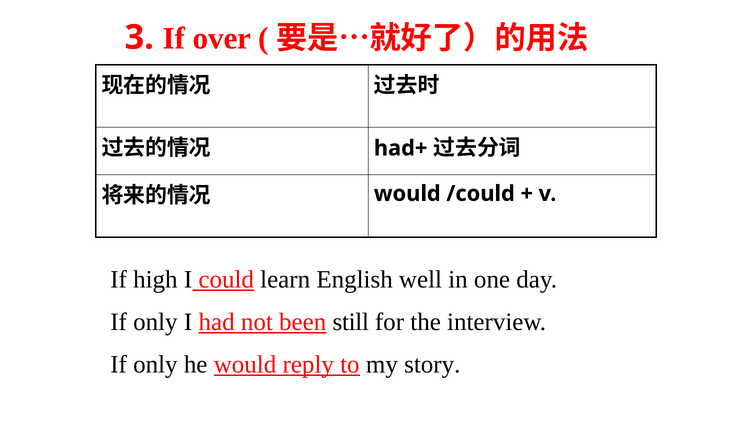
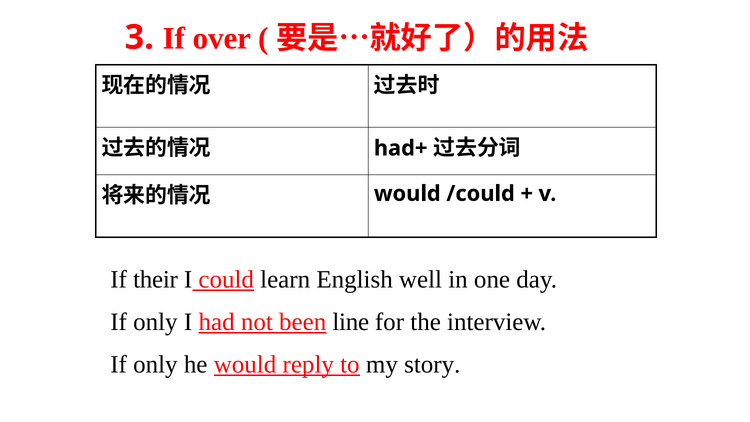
high: high -> their (156, 279)
still: still -> line (351, 322)
